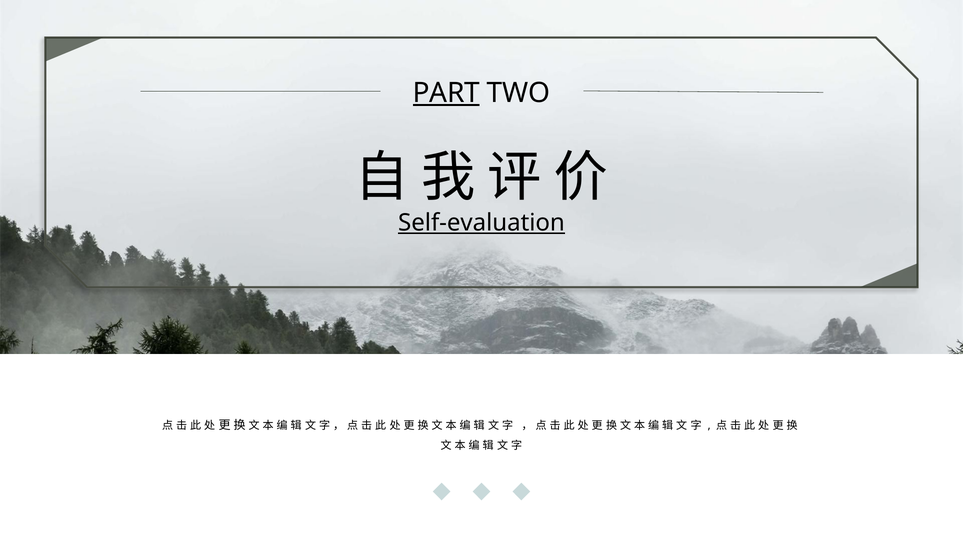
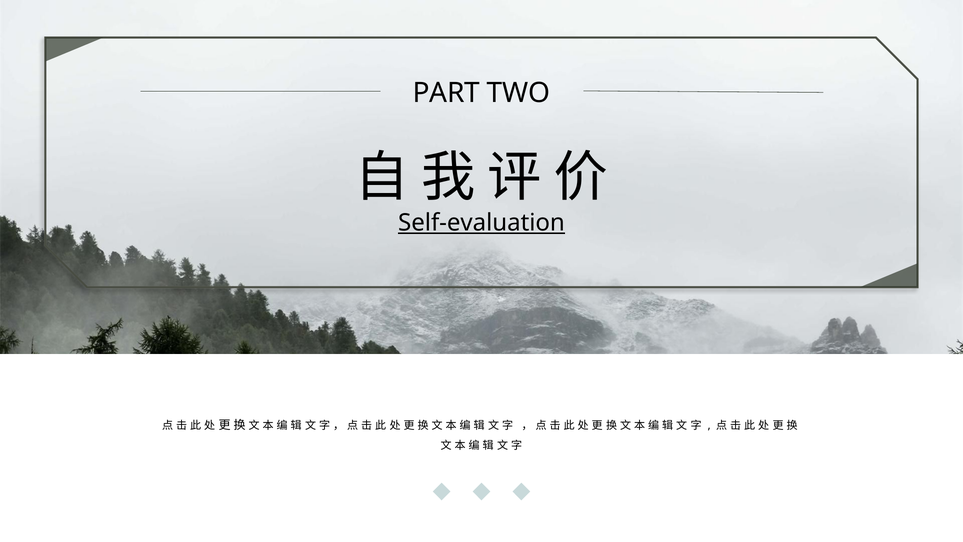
PART underline: present -> none (446, 93)
